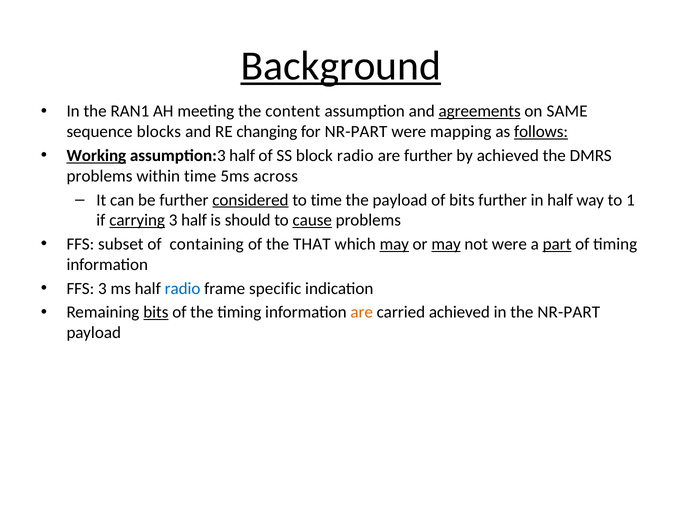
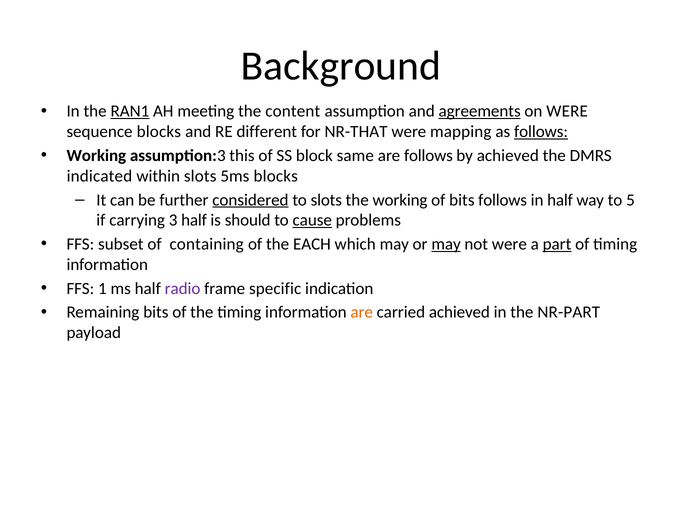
Background underline: present -> none (341, 66)
RAN1 underline: none -> present (130, 111)
on SAME: SAME -> WERE (567, 111)
changing: changing -> different (267, 132)
for NR-PART: NR-PART -> NR-THAT (356, 132)
Working underline: present -> none (96, 156)
assumption:3 half: half -> this (242, 156)
block radio: radio -> same (355, 156)
are further: further -> follows (428, 156)
problems: problems -> indicated (99, 176)
within time: time -> slots (200, 176)
5ms across: across -> blocks (276, 176)
to time: time -> slots (326, 200)
the payload: payload -> working (400, 200)
bits further: further -> follows (503, 200)
1: 1 -> 5 (630, 200)
carrying underline: present -> none (137, 221)
THAT: THAT -> EACH (312, 244)
may underline: present -> none (394, 244)
FFS 3: 3 -> 1 (102, 289)
radio colour: blue -> purple (183, 289)
bits underline: present -> none (156, 313)
